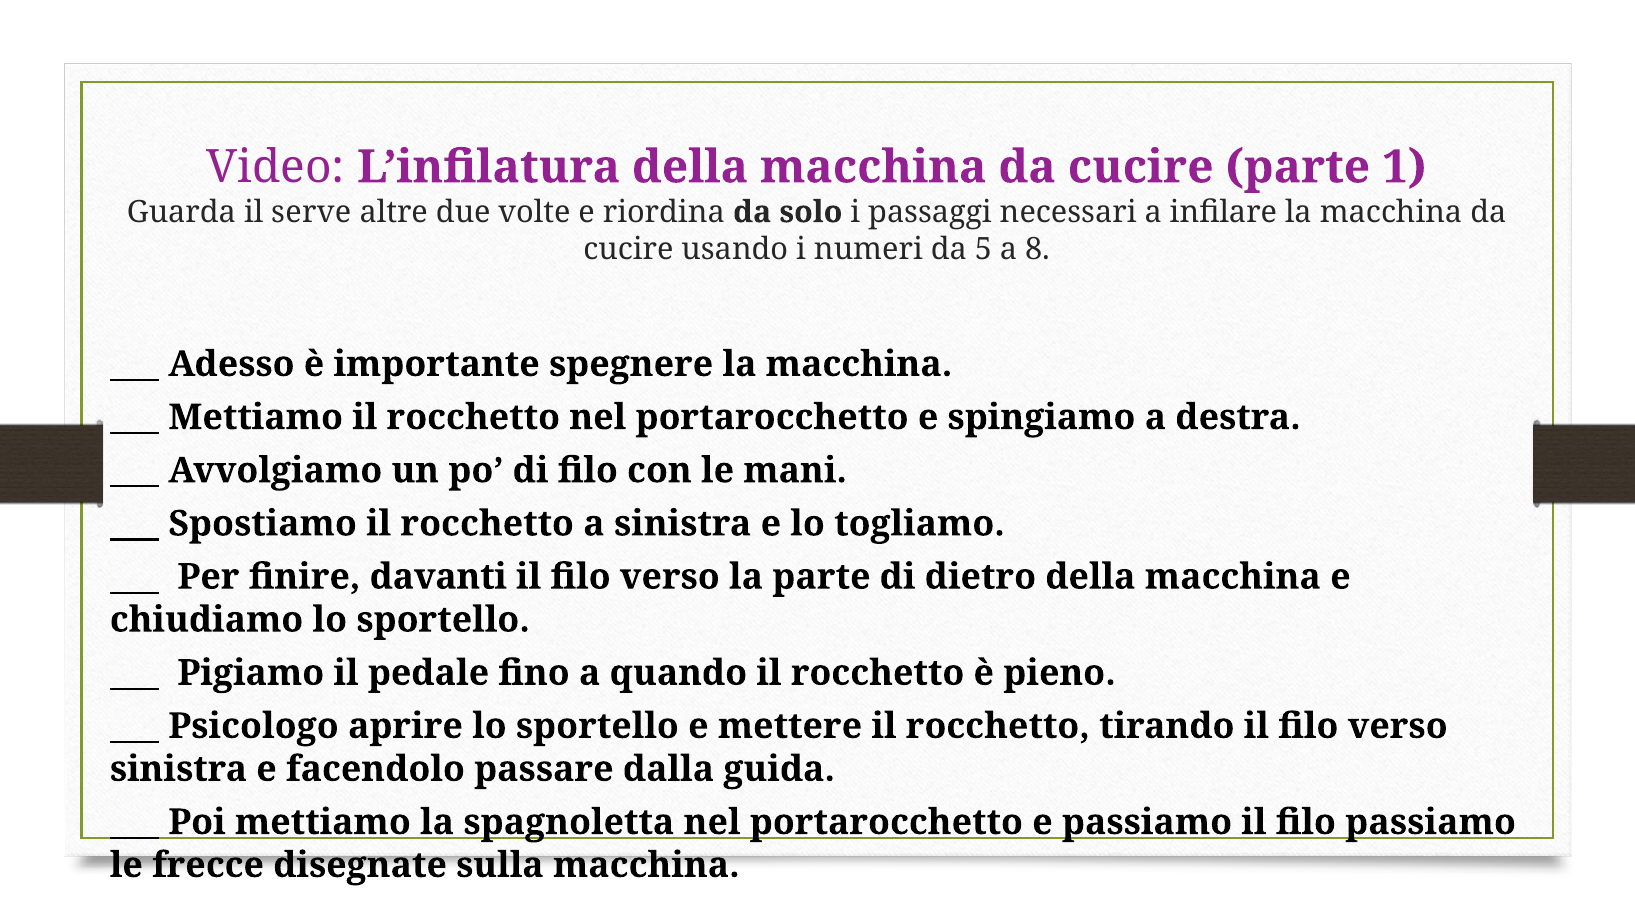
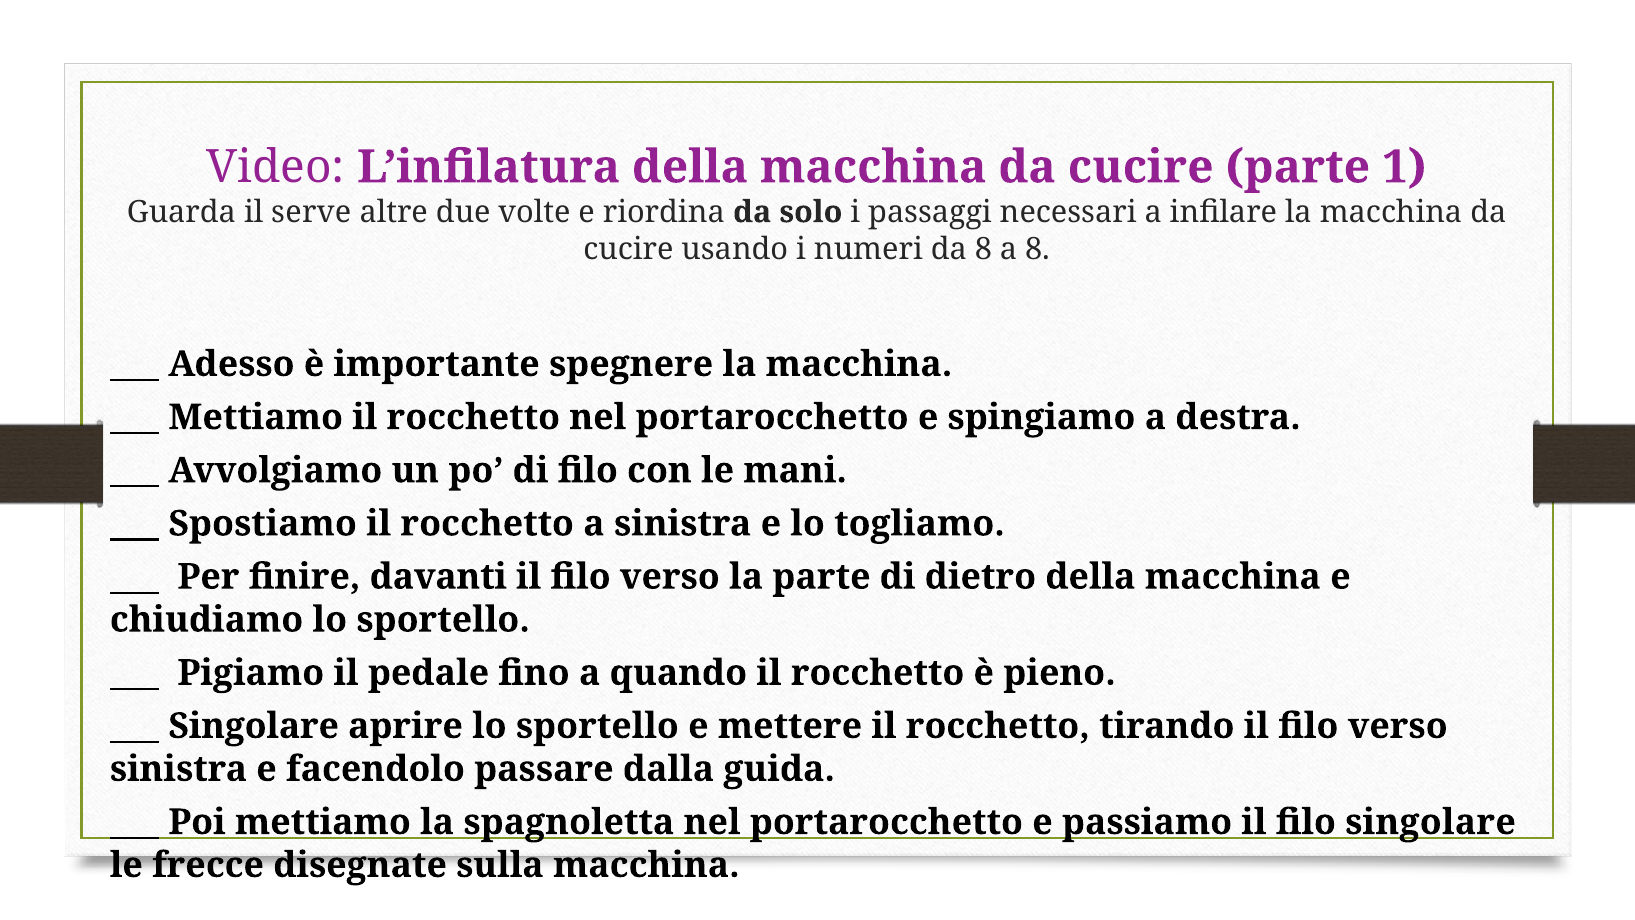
da 5: 5 -> 8 (983, 249)
Psicologo: Psicologo -> Singolare (254, 726)
filo passiamo: passiamo -> singolare (1430, 822)
